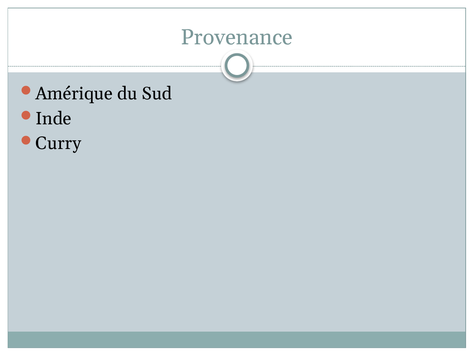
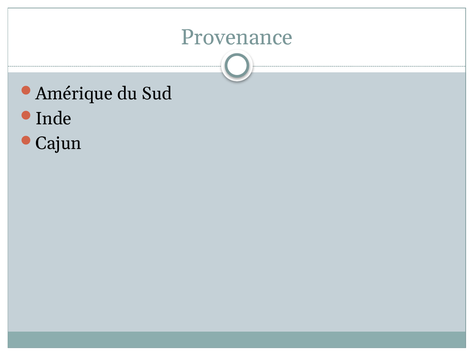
Curry: Curry -> Cajun (58, 143)
